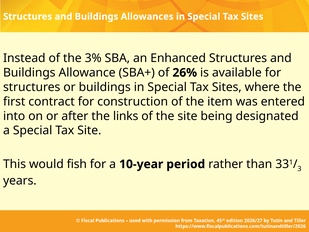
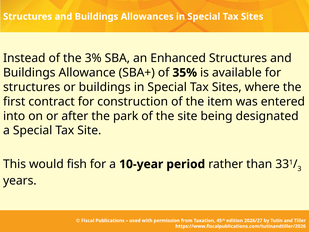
26%: 26% -> 35% (185, 73)
links: links -> park (126, 116)
